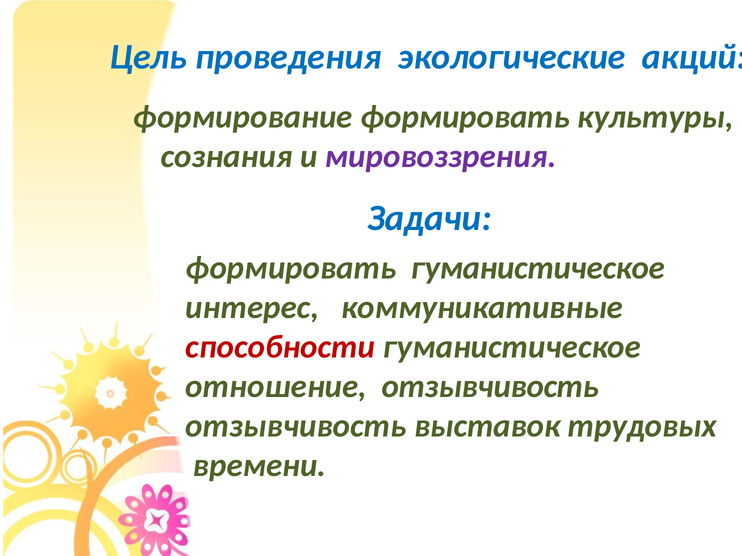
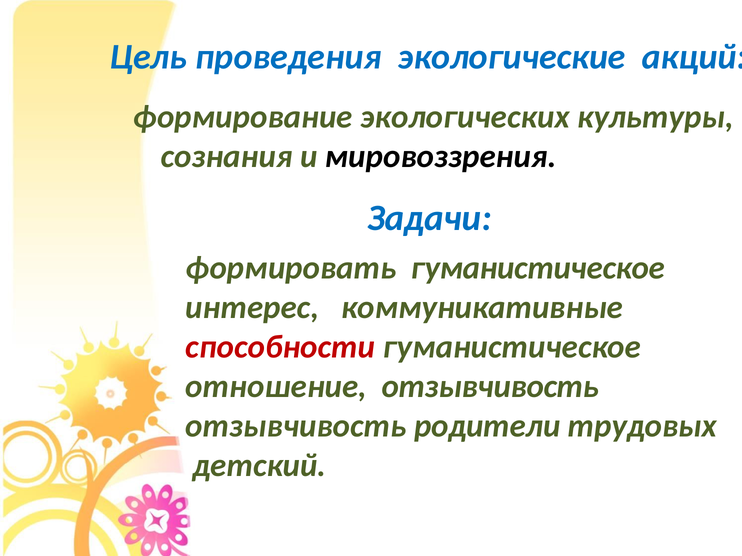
формирование формировать: формировать -> экологических (465, 117)
мировоззрения colour: purple -> black (441, 157)
выставок: выставок -> родители (487, 426)
времени: времени -> детский (260, 466)
